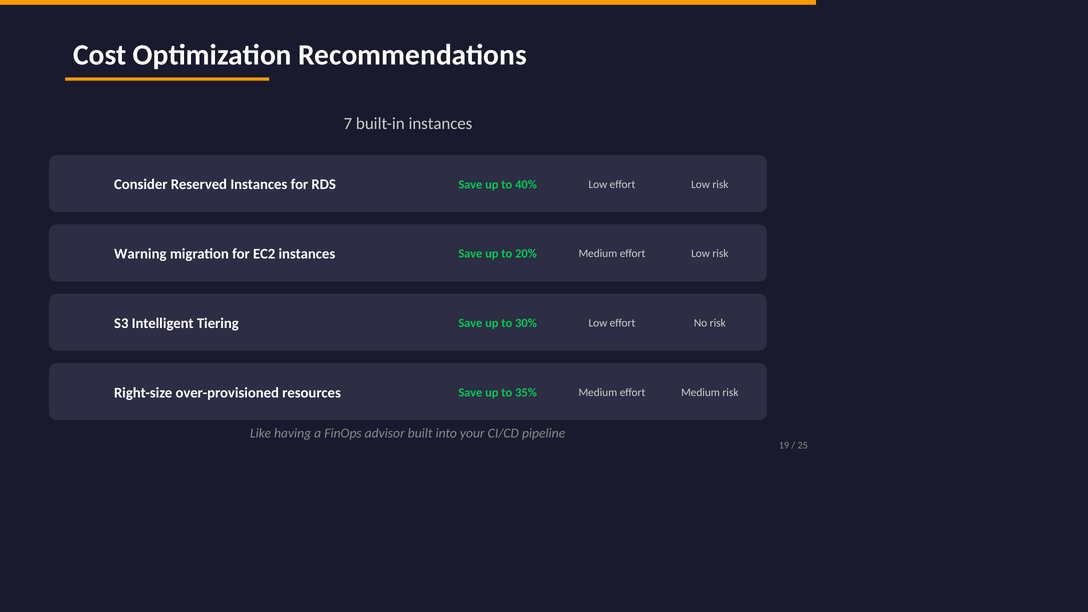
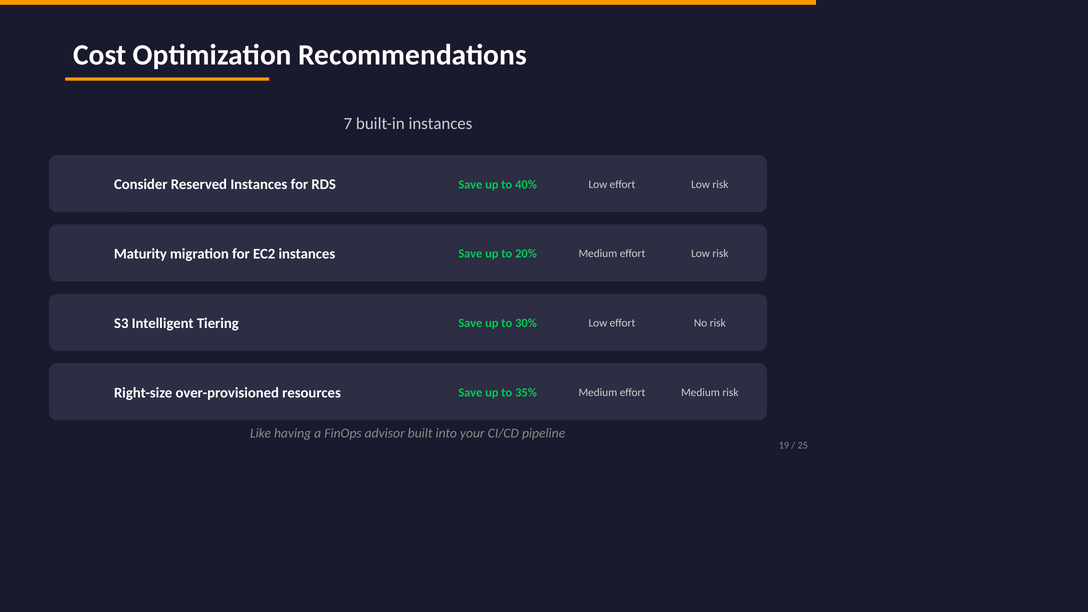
Warning: Warning -> Maturity (140, 254)
